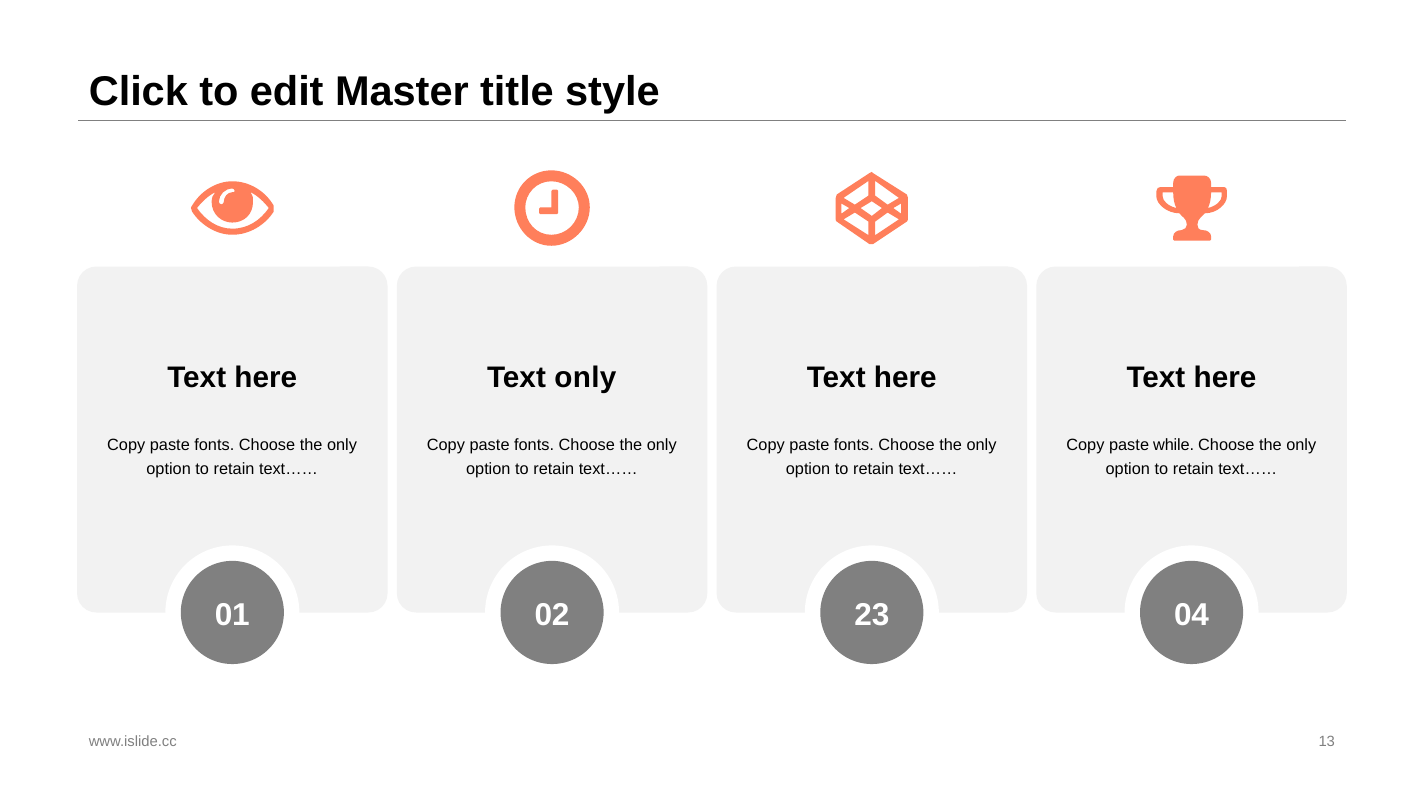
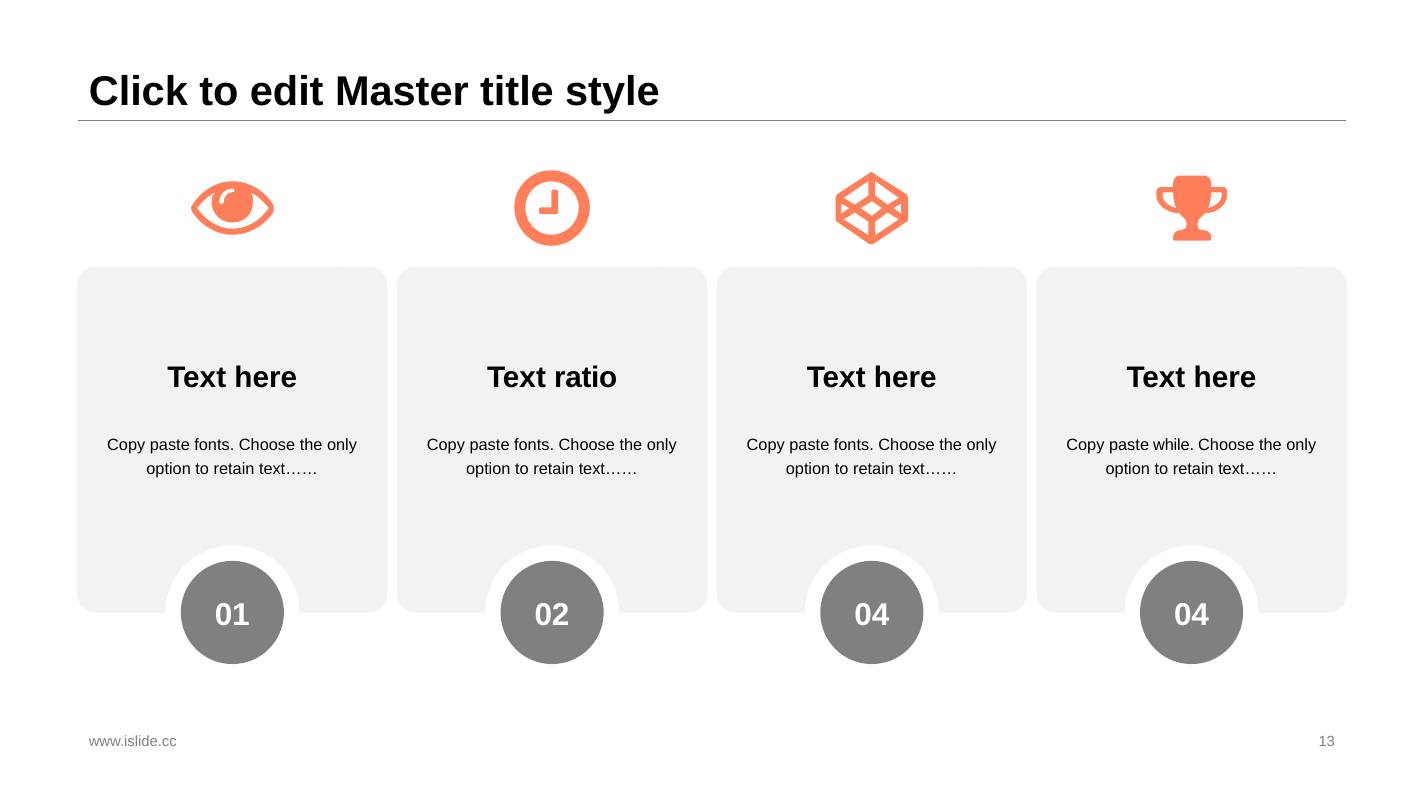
Text only: only -> ratio (586, 378)
02 23: 23 -> 04 (872, 615)
